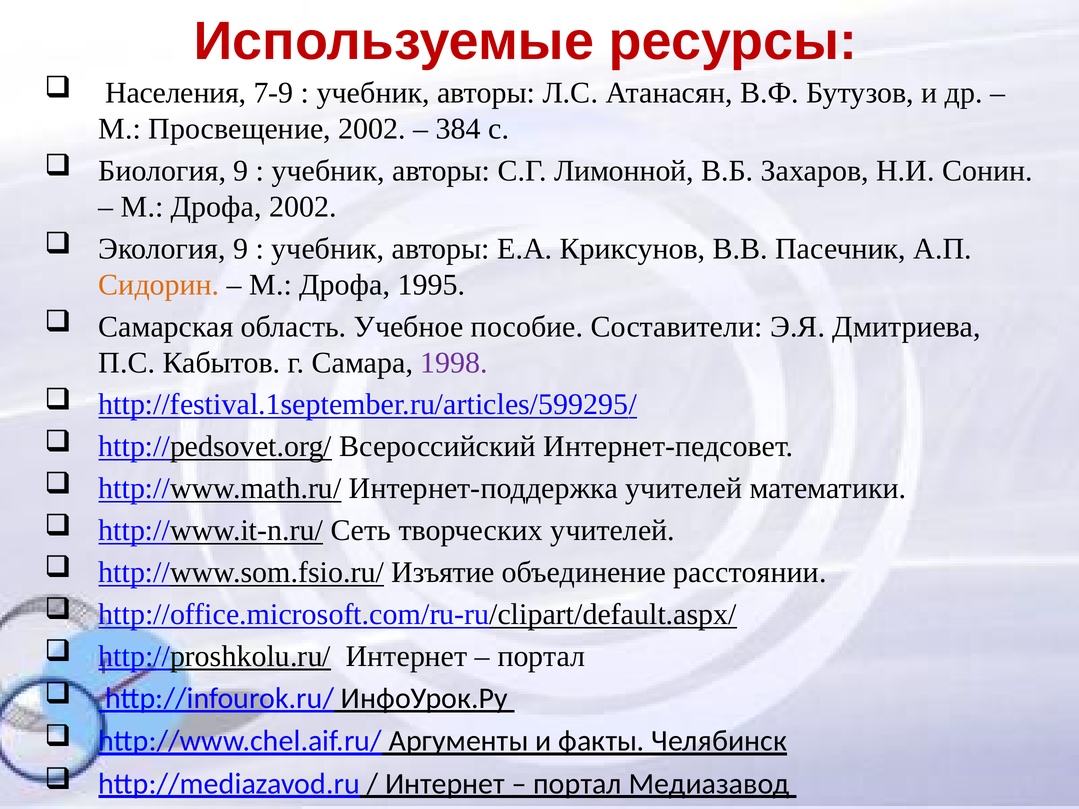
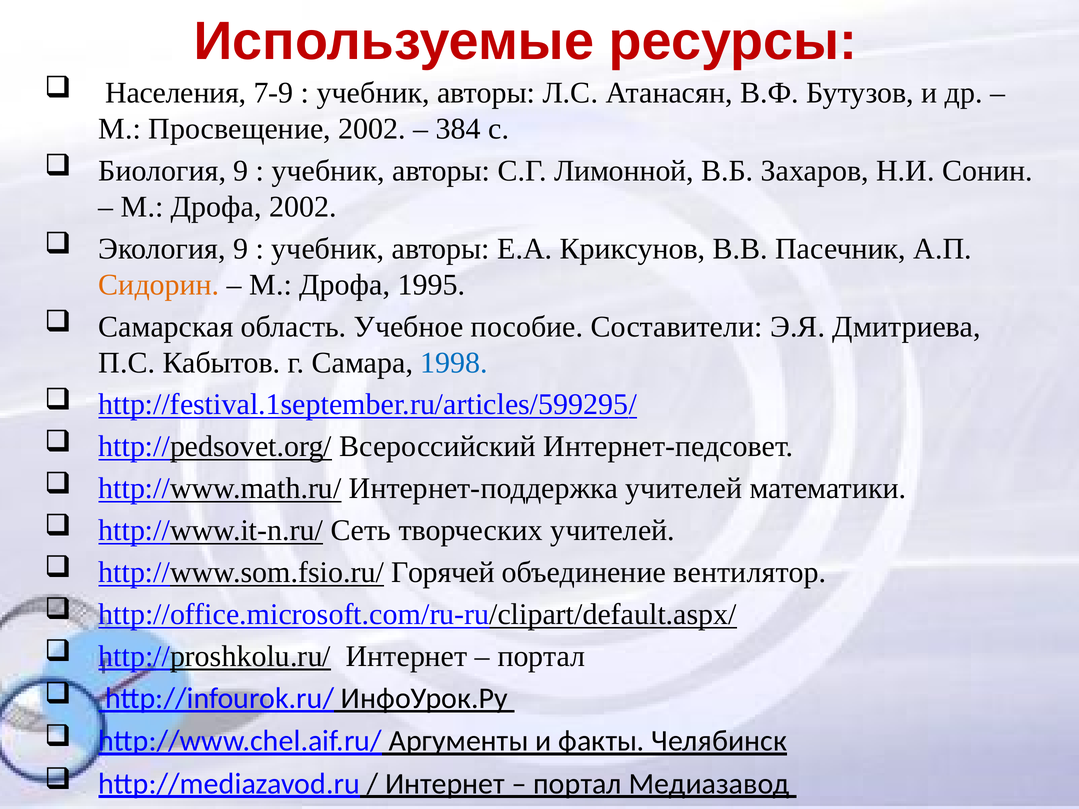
1998 colour: purple -> blue (454, 363)
Изъятие: Изъятие -> Горячей (443, 573)
расстоянии: расстоянии -> вентилятор (750, 573)
